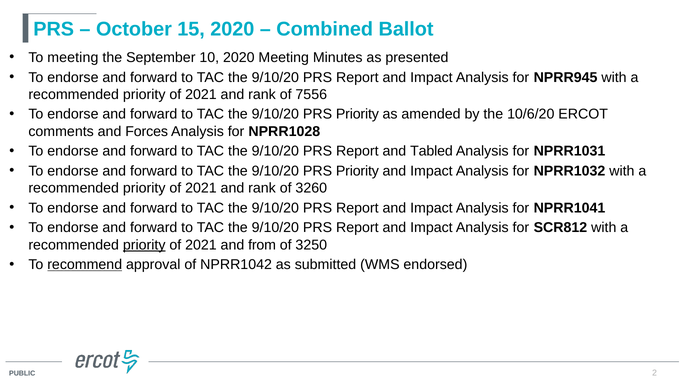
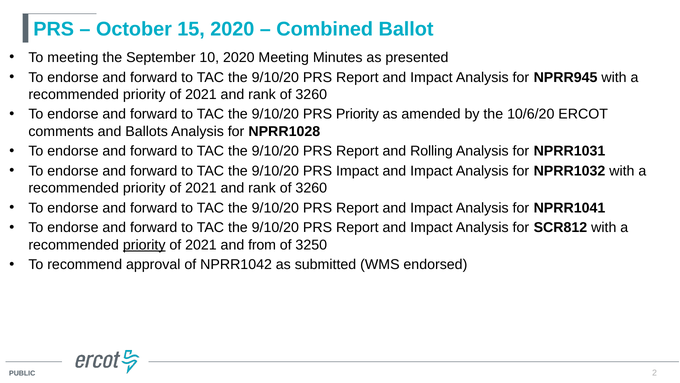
7556: 7556 -> 3260 (311, 94)
Forces: Forces -> Ballots (147, 131)
Tabled: Tabled -> Rolling (431, 151)
Priority: Priority -> Impact (357, 171)
recommend underline: present -> none (85, 264)
